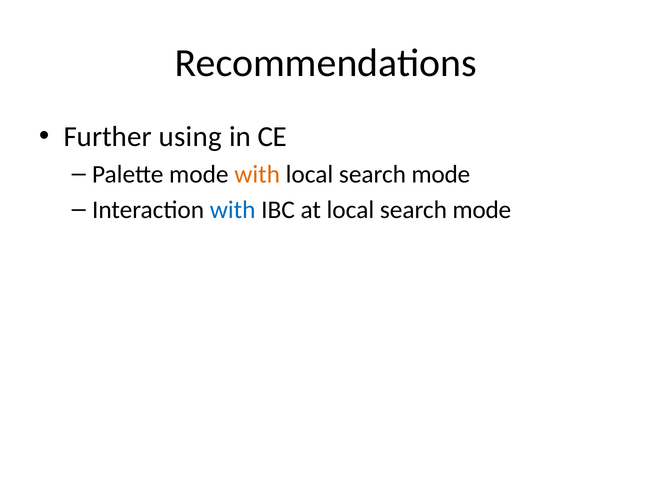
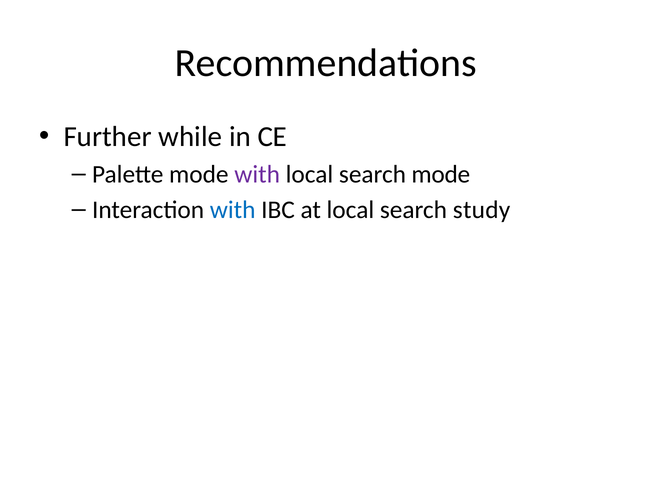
using: using -> while (190, 137)
with colour: orange -> purple (257, 174)
at local search mode: mode -> study (482, 210)
